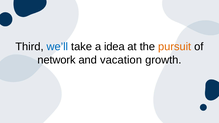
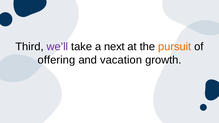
we’ll colour: blue -> purple (57, 47)
idea: idea -> next (114, 47)
network: network -> offering (56, 60)
